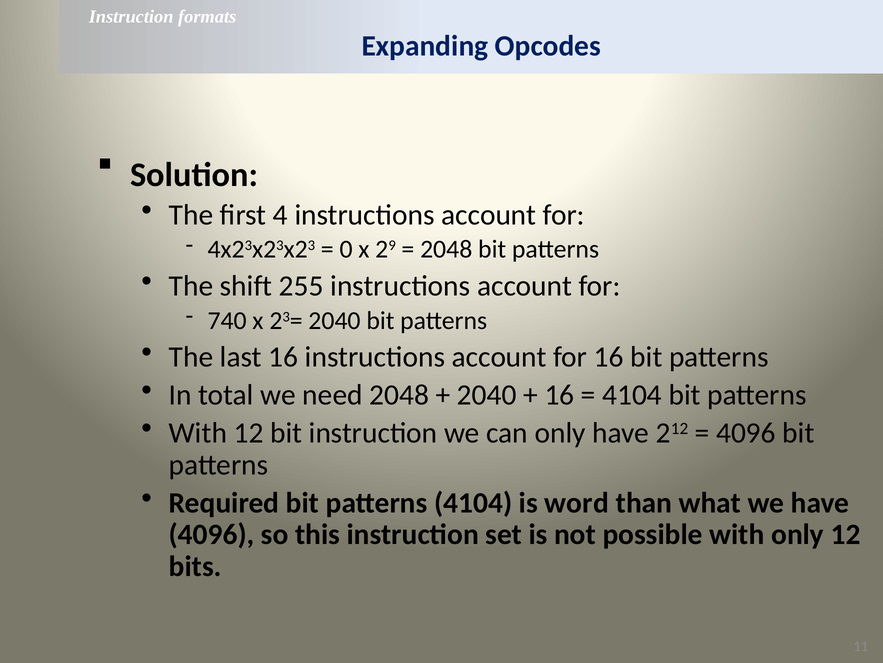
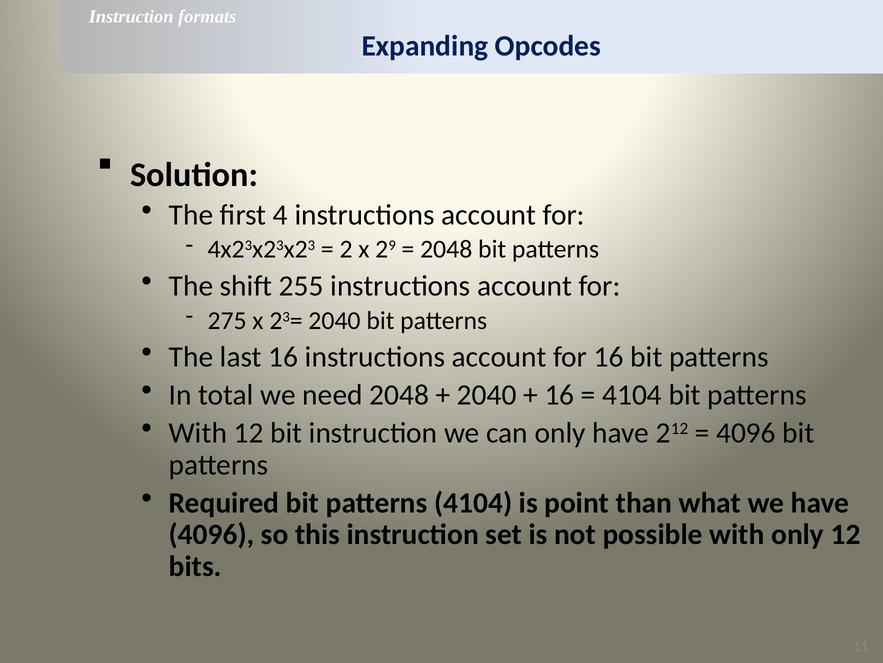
0: 0 -> 2 (346, 249)
740: 740 -> 275 (227, 320)
word: word -> point (577, 502)
